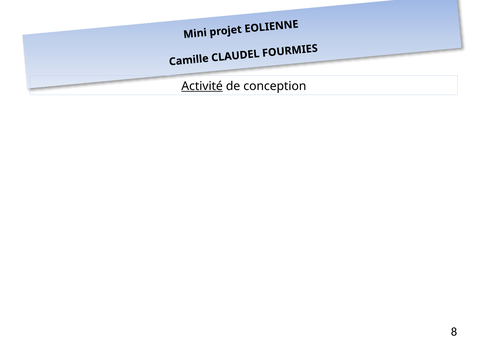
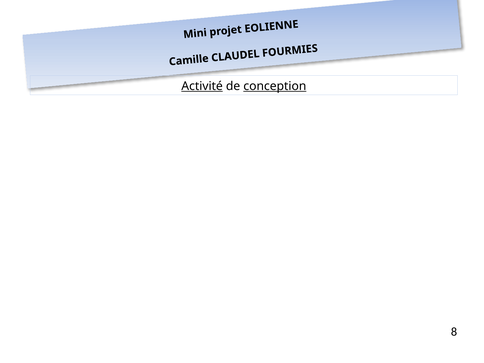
conception underline: none -> present (275, 86)
